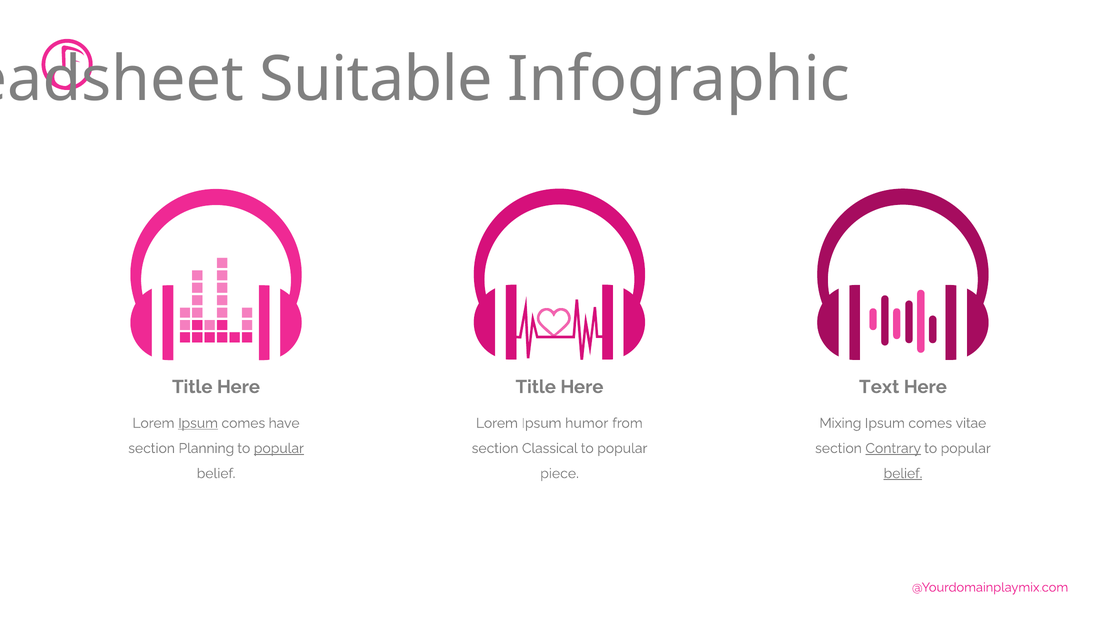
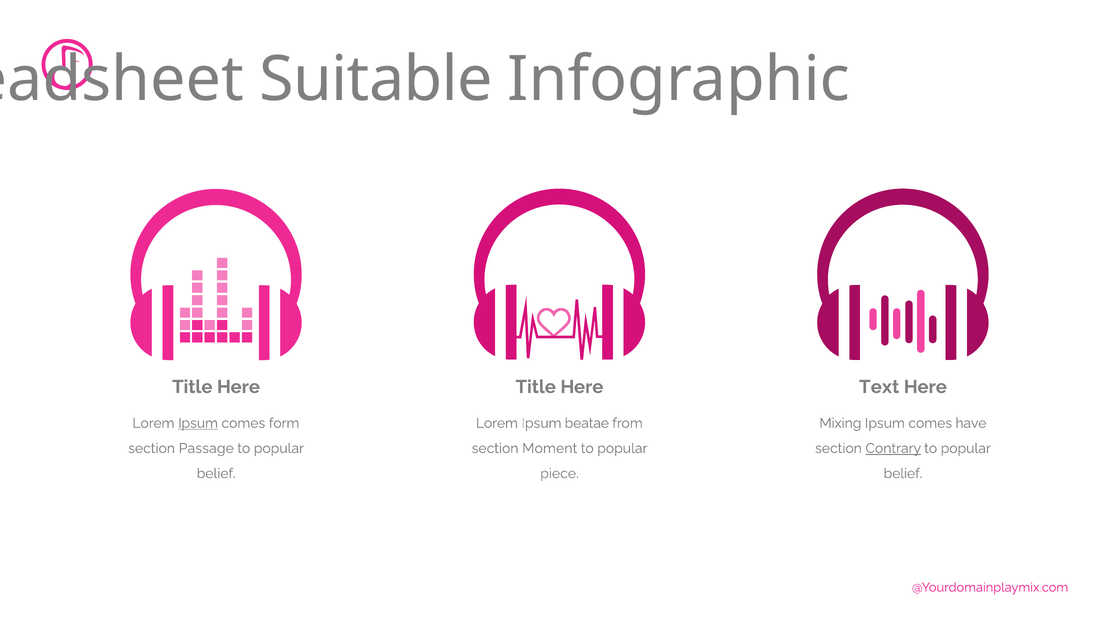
have: have -> form (284, 423)
humor: humor -> beatae (587, 423)
vitae: vitae -> have (971, 423)
Planning: Planning -> Passage (206, 449)
popular underline: present -> none (279, 449)
Classical: Classical -> Moment (550, 449)
belief underline: present -> none (903, 474)
